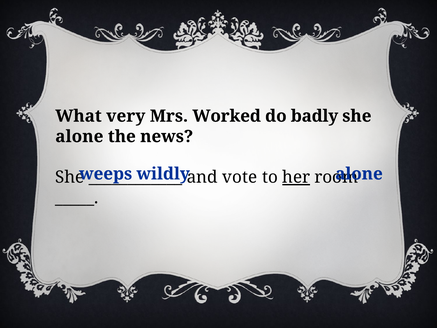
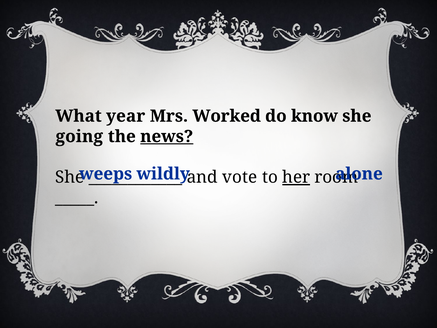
very: very -> year (126, 116)
badly: badly -> know (314, 116)
alone: alone -> going (79, 136)
news underline: none -> present (167, 136)
